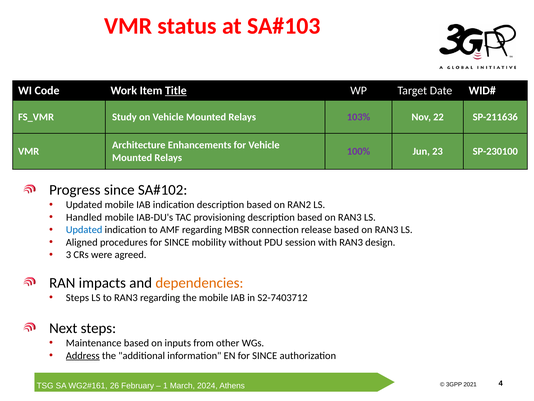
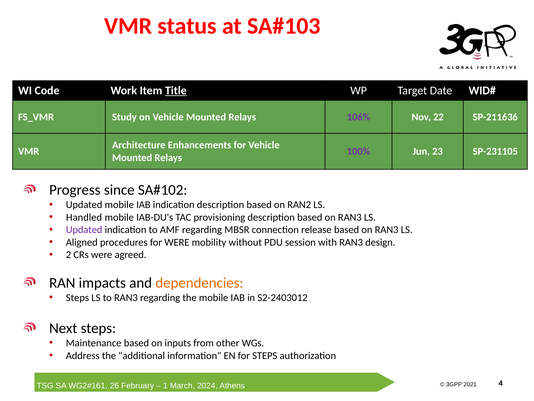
103%: 103% -> 106% (359, 117)
SP-230100: SP-230100 -> SP-231105 (495, 151)
Updated colour: blue -> purple (84, 230)
procedures for SINCE: SINCE -> WERE (177, 242)
3: 3 -> 2 (68, 255)
S2-7403712: S2-7403712 -> S2-2403012 (282, 297)
Address underline: present -> none (83, 355)
EN for SINCE: SINCE -> STEPS (265, 355)
